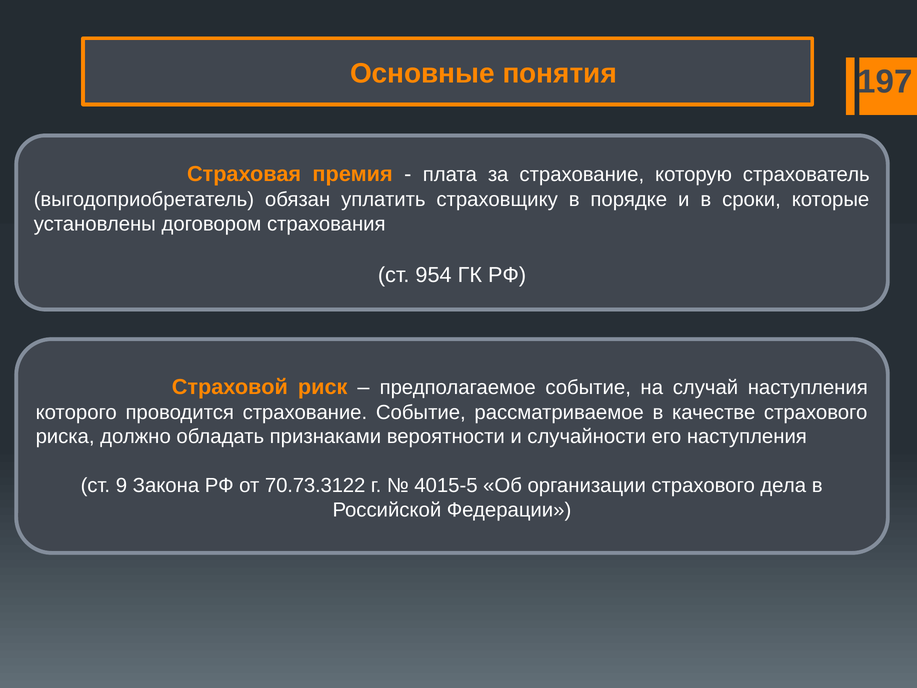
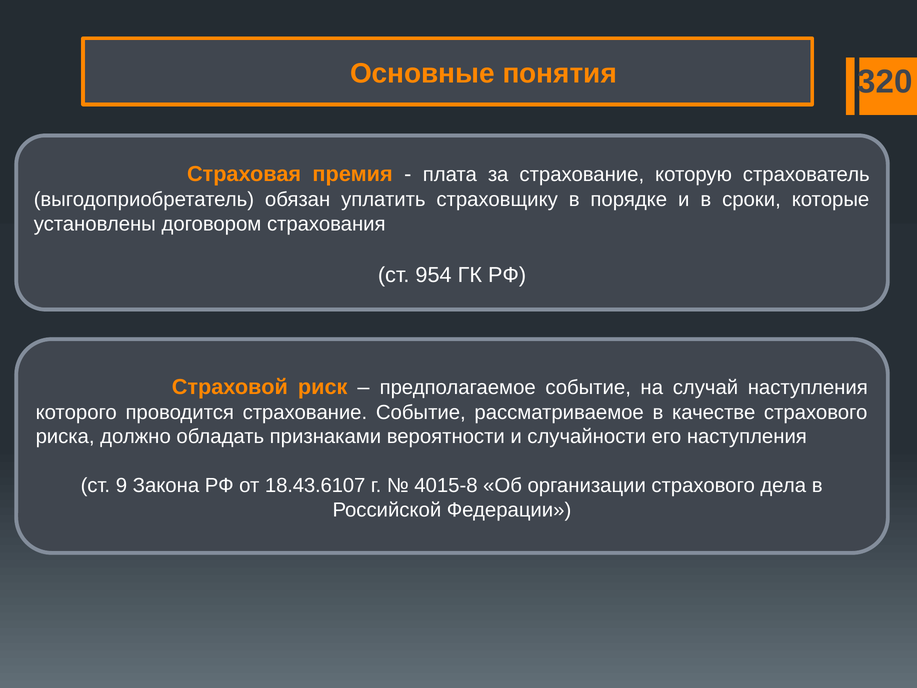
197: 197 -> 320 (885, 82)
70.73.3122: 70.73.3122 -> 18.43.6107 (315, 485)
4015-5: 4015-5 -> 4015-8 (446, 485)
